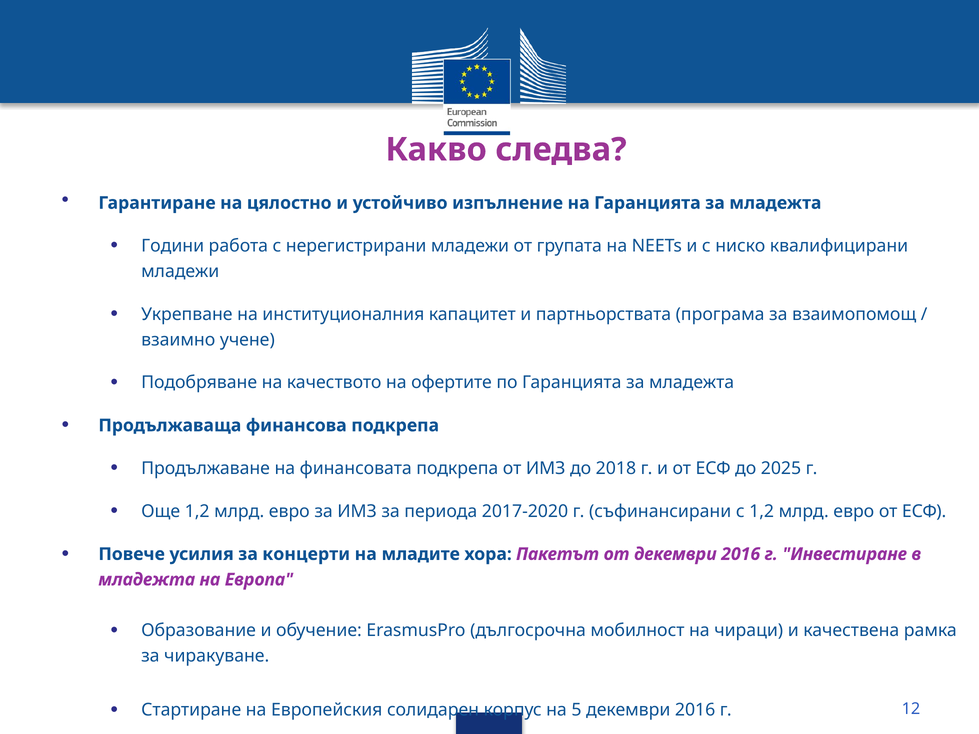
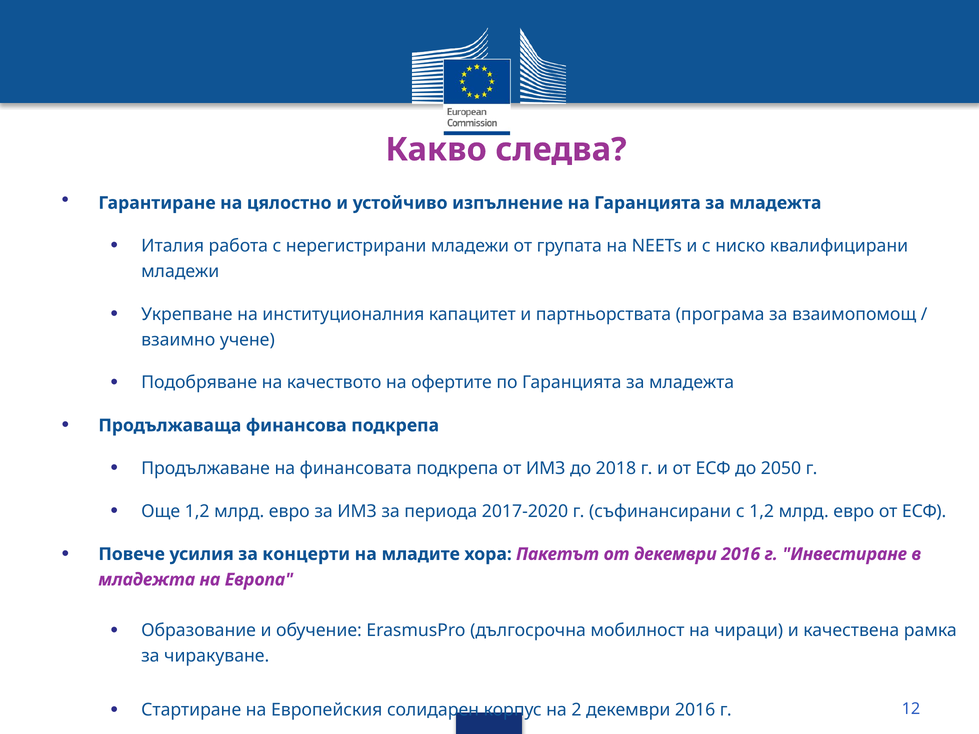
Години: Години -> Италия (173, 246)
2025: 2025 -> 2050 (781, 469)
5: 5 -> 2 (577, 710)
